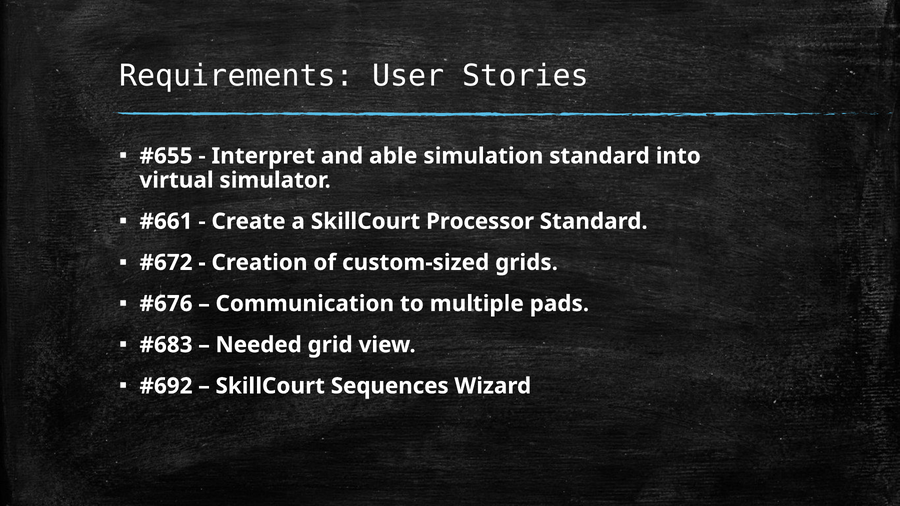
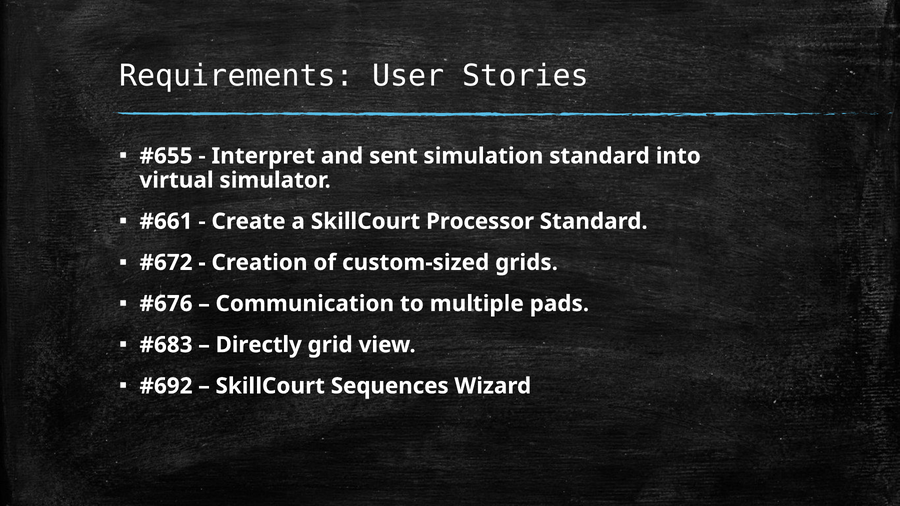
able: able -> sent (393, 156)
Needed: Needed -> Directly (259, 345)
